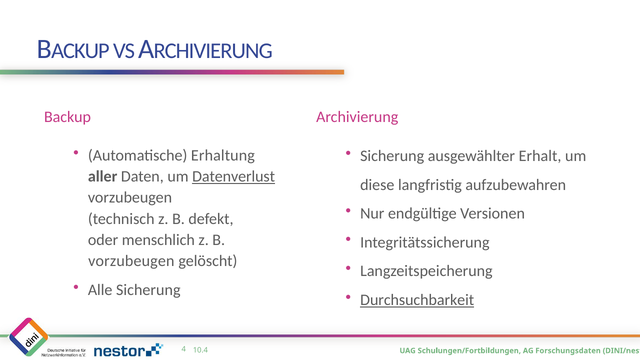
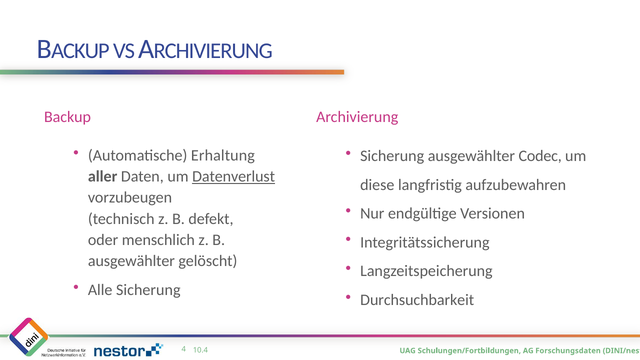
Erhalt: Erhalt -> Codec (540, 156)
vorzubeugen: vorzubeugen -> ausgewählter (131, 261)
Durchsuchbarkeit underline: present -> none (417, 300)
